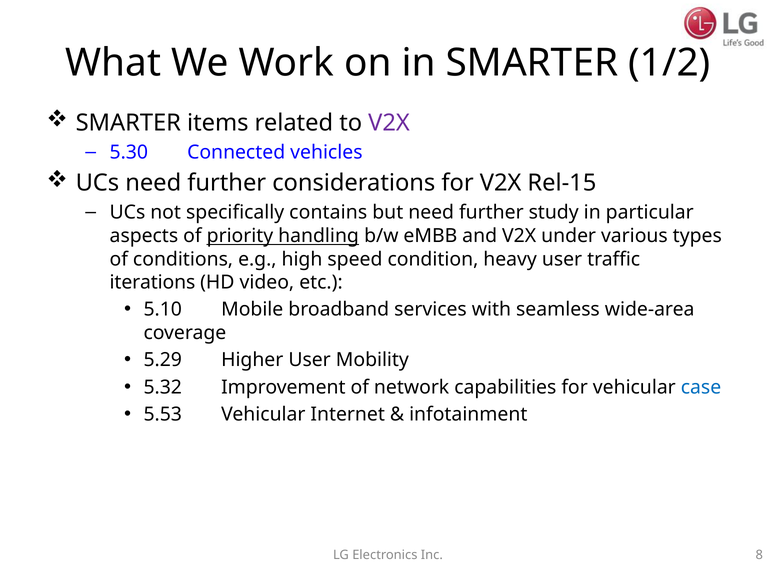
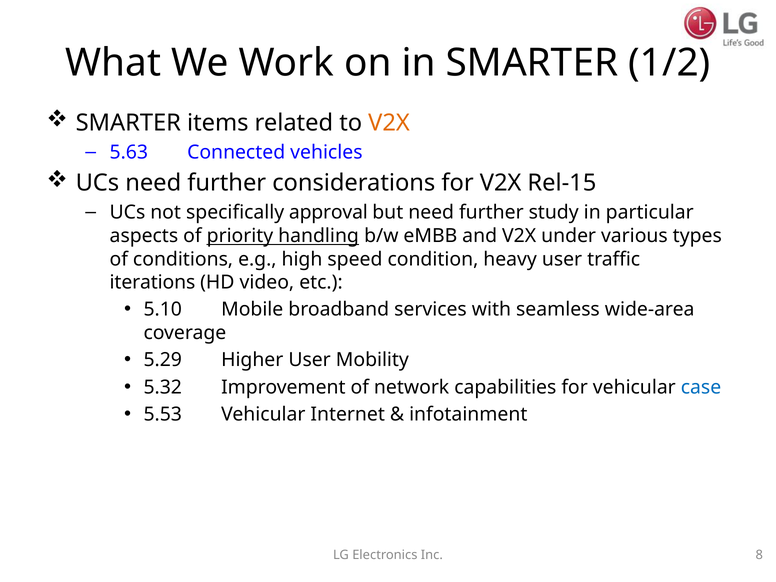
V2X colour: purple -> orange (389, 123)
5.30: 5.30 -> 5.63 (129, 152)
contains: contains -> approval (328, 213)
